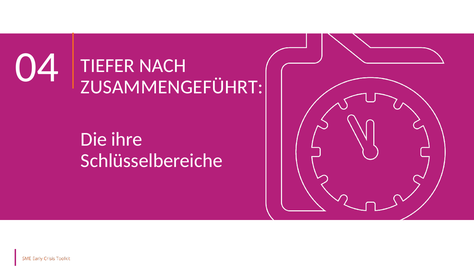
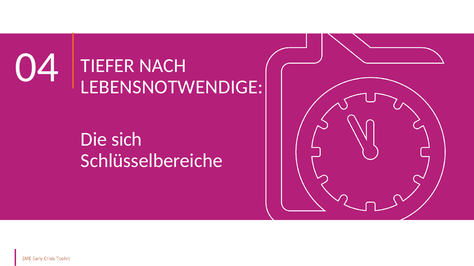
ZUSAMMENGEFÜHRT: ZUSAMMENGEFÜHRT -> LEBENSNOTWENDIGE (172, 87)
ihre: ihre -> sich (127, 140)
